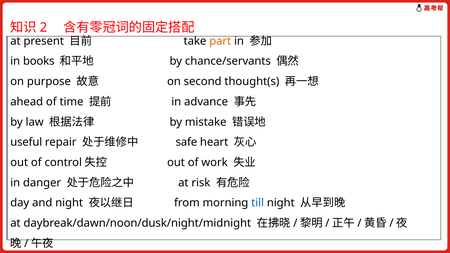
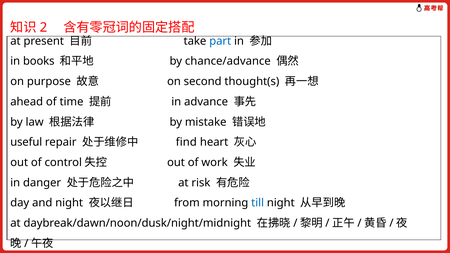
part colour: orange -> blue (220, 41)
chance/servants: chance/servants -> chance/advance (228, 61)
safe: safe -> find (186, 142)
